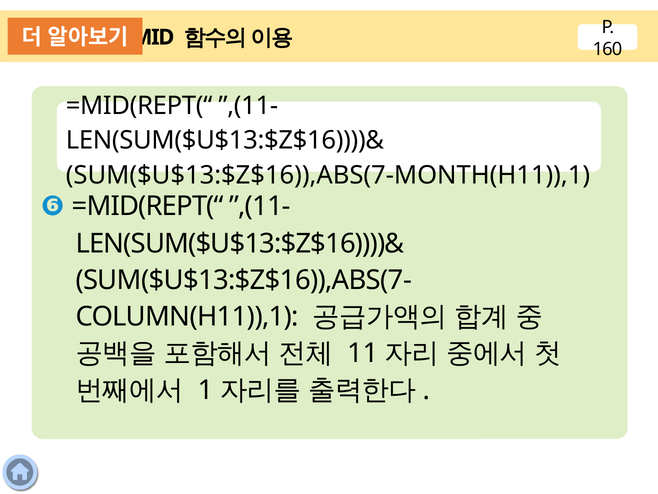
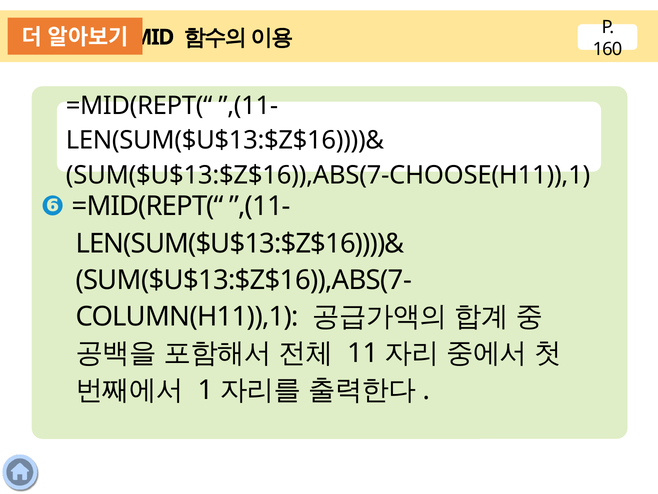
SUM($U$13:$Z$16)),ABS(7-MONTH(H11)),1: SUM($U$13:$Z$16)),ABS(7-MONTH(H11)),1 -> SUM($U$13:$Z$16)),ABS(7-CHOOSE(H11)),1 (328, 175)
